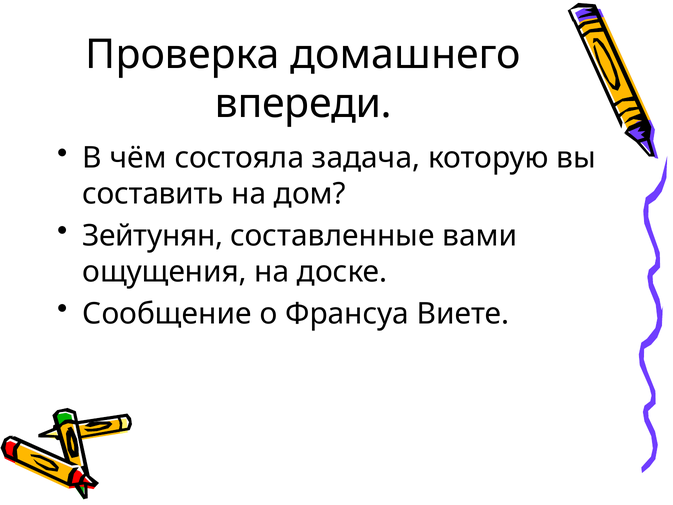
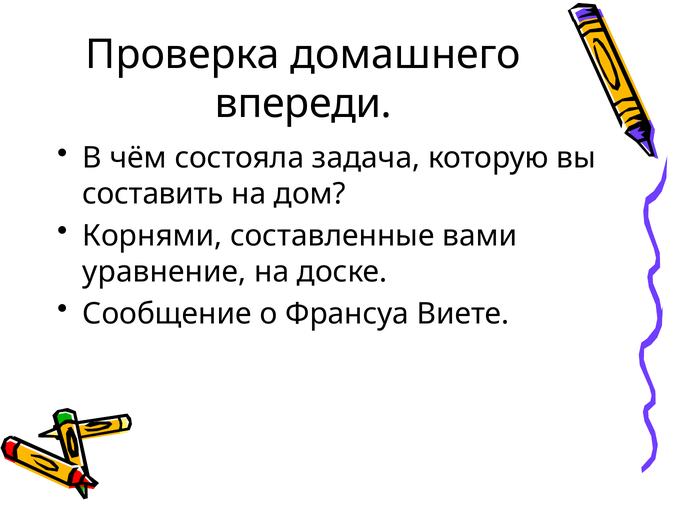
Зейтунян: Зейтунян -> Корнями (152, 236)
ощущения: ощущения -> уравнение (164, 272)
